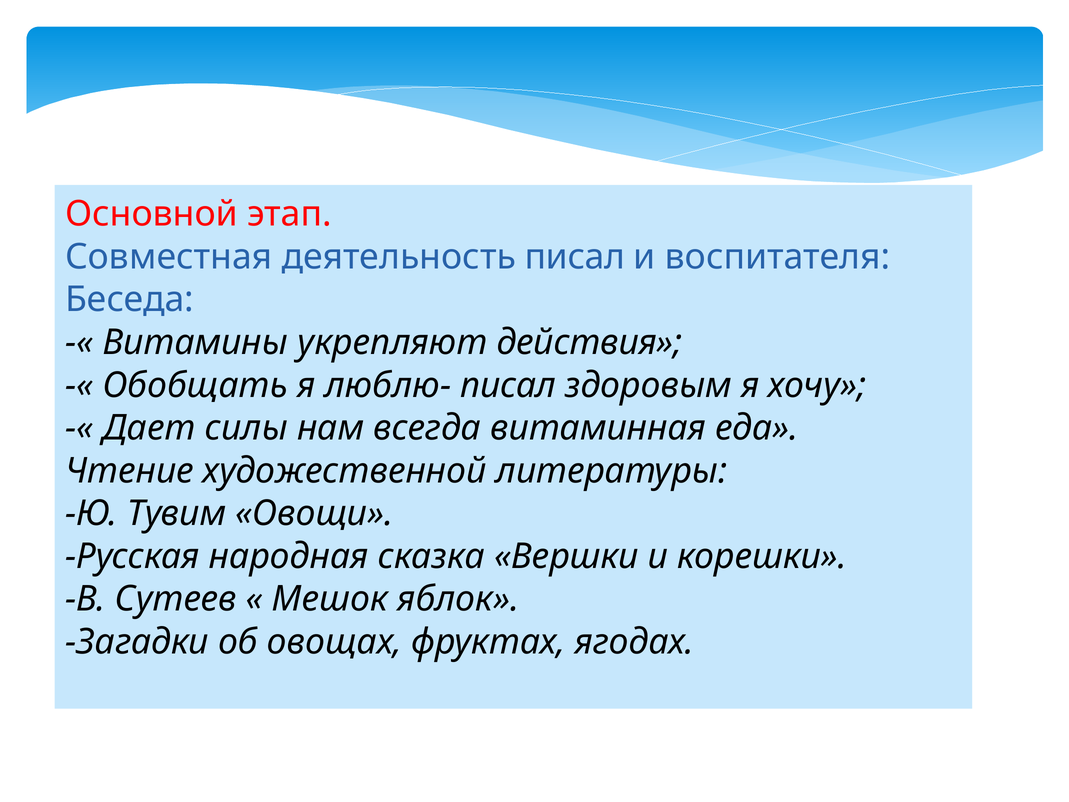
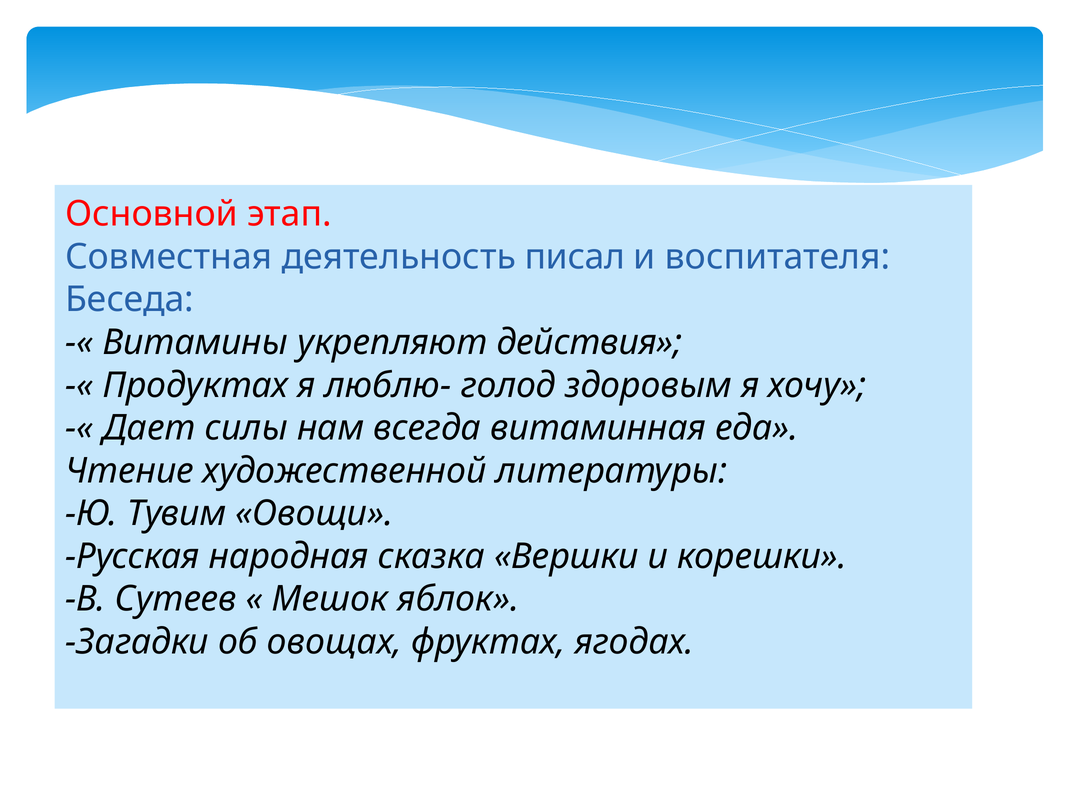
Обобщать: Обобщать -> Продуктах (195, 385)
люблю- писал: писал -> голод (508, 385)
